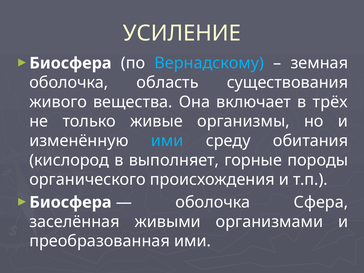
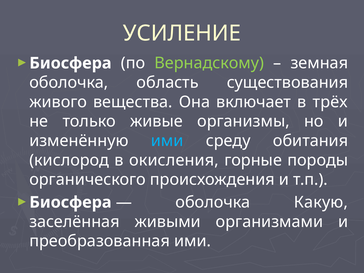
Вернадскому colour: light blue -> light green (209, 63)
выполняет: выполняет -> окисления (174, 160)
Сфера: Сфера -> Какую (321, 202)
